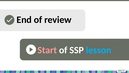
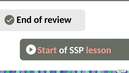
lesson colour: light blue -> pink (99, 50)
